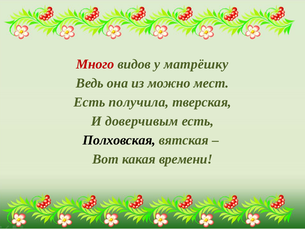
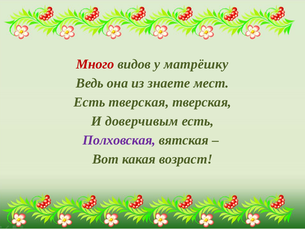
можно: можно -> знаете (169, 83)
Есть получила: получила -> тверская (139, 102)
Полховская colour: black -> purple (119, 140)
времени: времени -> возраст (186, 159)
